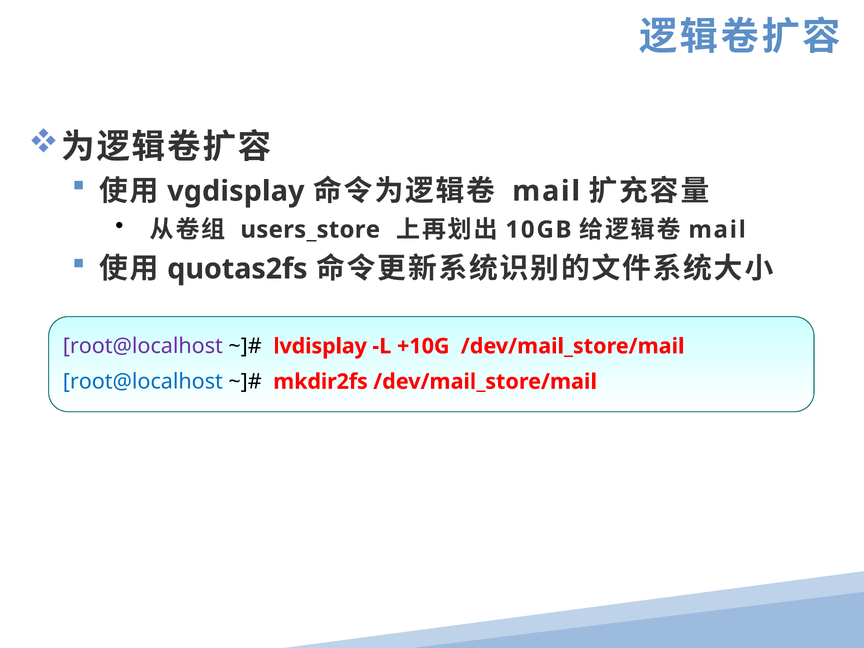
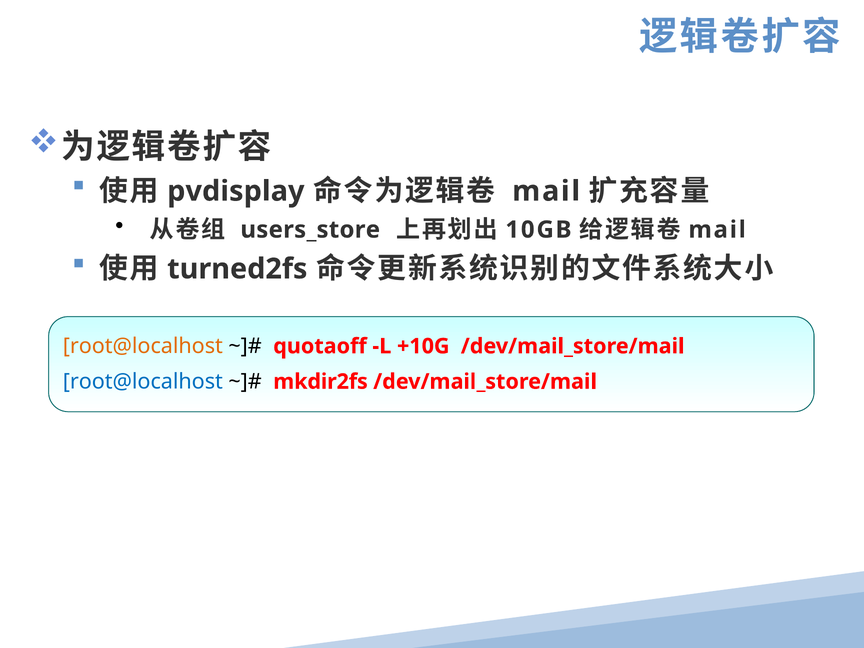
vgdisplay: vgdisplay -> pvdisplay (236, 191)
quotas2fs: quotas2fs -> turned2fs (237, 269)
root@localhost colour: purple -> orange (143, 346)
lvdisplay: lvdisplay -> quotaoff (320, 346)
